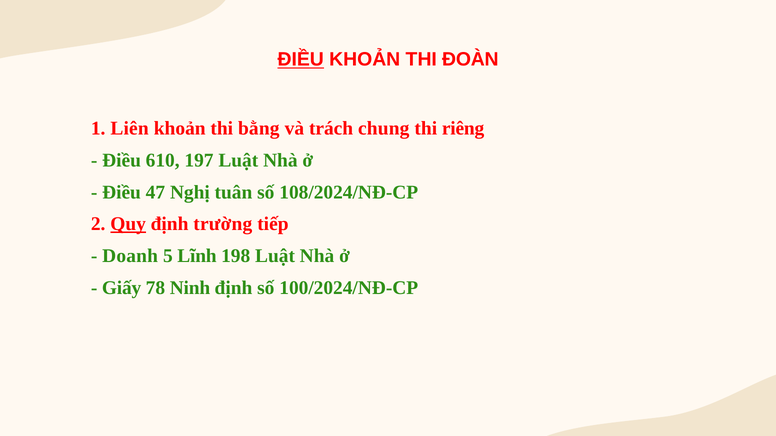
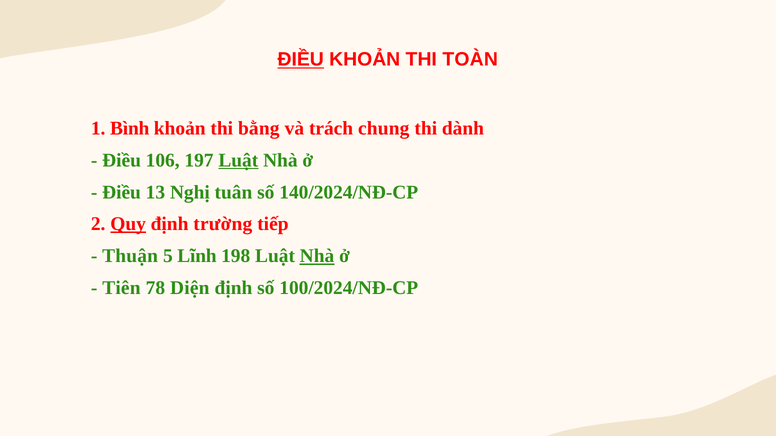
ĐOÀN: ĐOÀN -> TOÀN (470, 60)
Liên: Liên -> Bình (130, 129)
riêng: riêng -> dành (463, 129)
610: 610 -> 106 (163, 160)
Luật underline: none -> present (238, 160)
47: 47 -> 13 (155, 192)
108/2024/NĐ-CP: 108/2024/NĐ-CP -> 140/2024/NĐ-CP (349, 192)
Doanh: Doanh -> Thuận (130, 256)
Nhà underline: none -> present (317, 256)
Giấy: Giấy -> Tiên (121, 288)
Ninh: Ninh -> Diện (190, 288)
